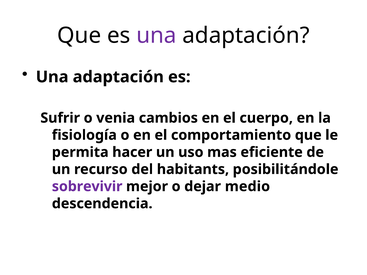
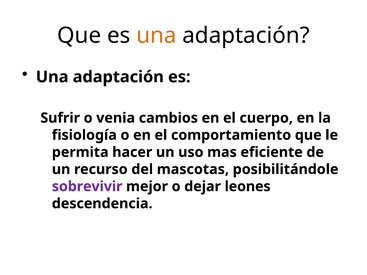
una colour: purple -> orange (156, 36)
habitants: habitants -> mascotas (193, 169)
medio: medio -> leones (248, 187)
